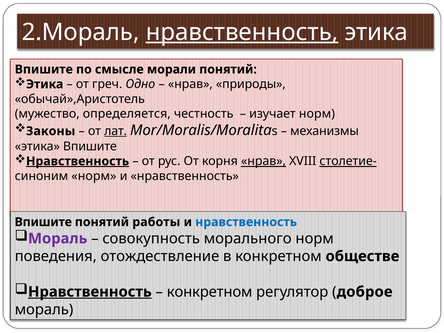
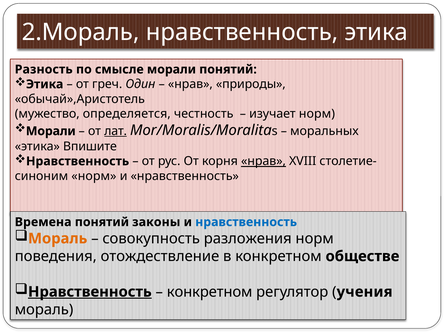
нравственность underline: present -> none (242, 32)
Впишите: Впишите -> Разность (44, 69)
Одно: Одно -> Один (140, 84)
Законы: Законы -> Морали (51, 131)
механизмы: механизмы -> моральных (324, 131)
Нравственность underline: present -> none (78, 161)
столетие- underline: present -> none (348, 161)
Впишите: Впишите -> Времена (43, 222)
работы: работы -> законы (156, 222)
Мораль colour: purple -> orange (58, 239)
морального: морального -> разложения (248, 239)
доброе: доброе -> учения (365, 292)
